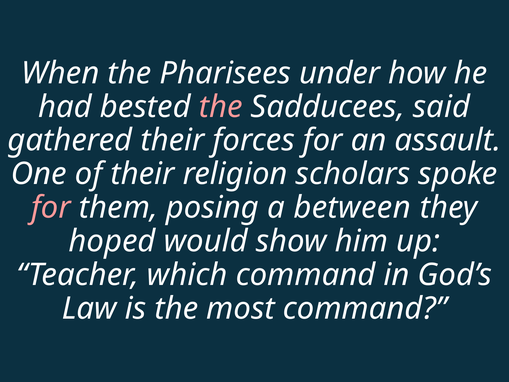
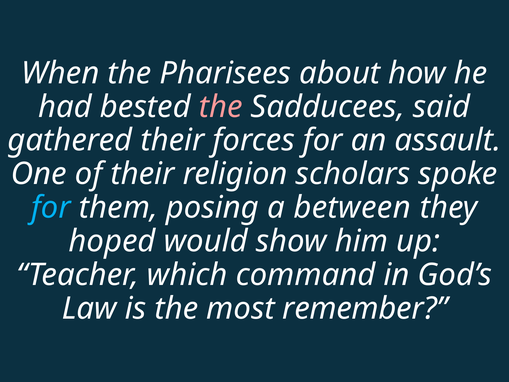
under: under -> about (340, 73)
for colour: pink -> light blue (51, 207)
most command: command -> remember (365, 308)
